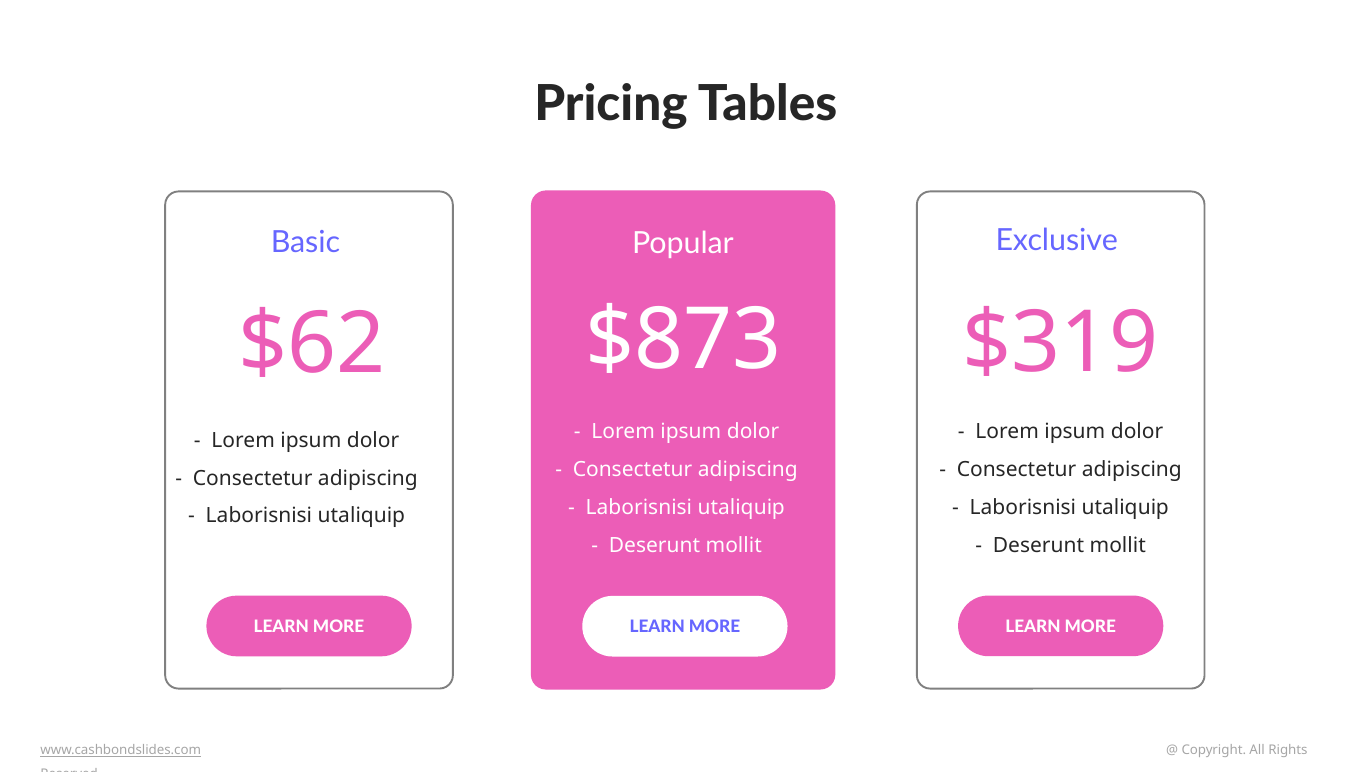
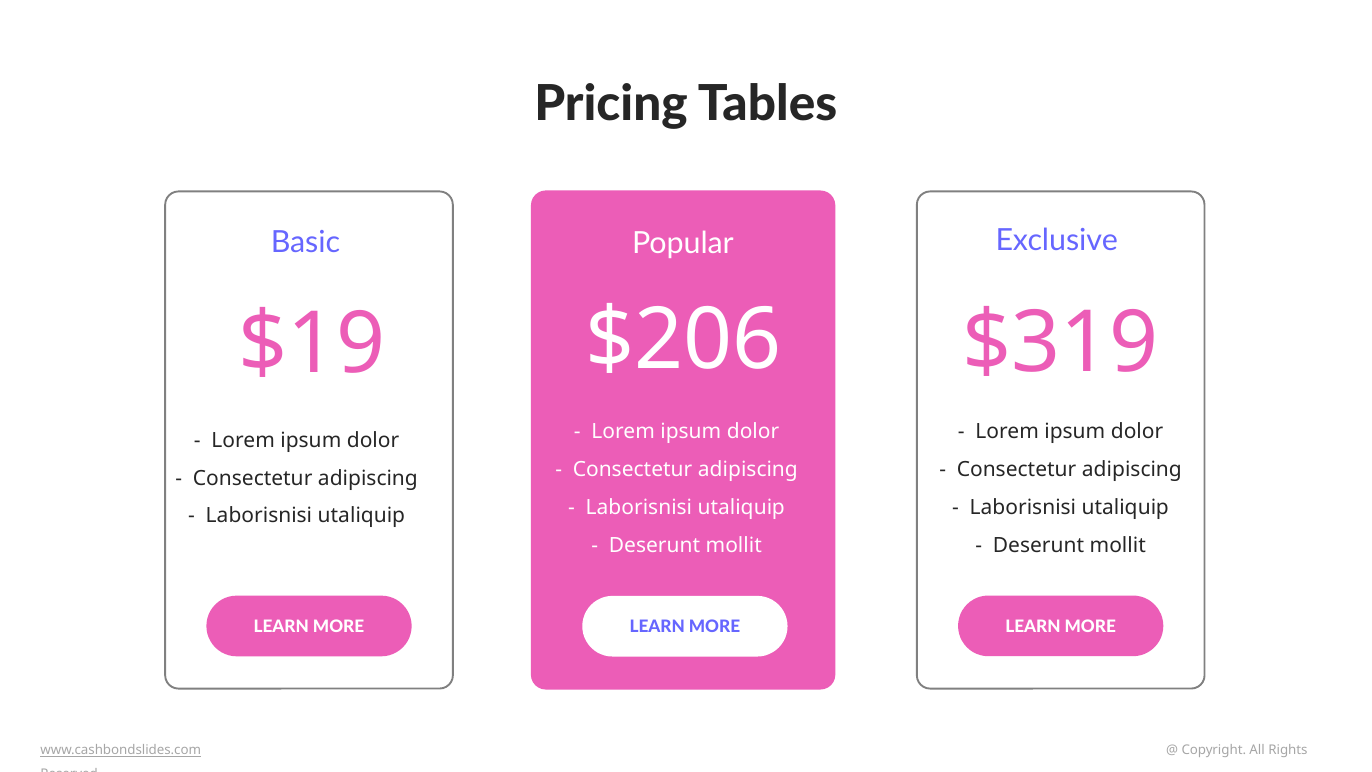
$873: $873 -> $206 (683, 340)
$62: $62 -> $19 (312, 344)
